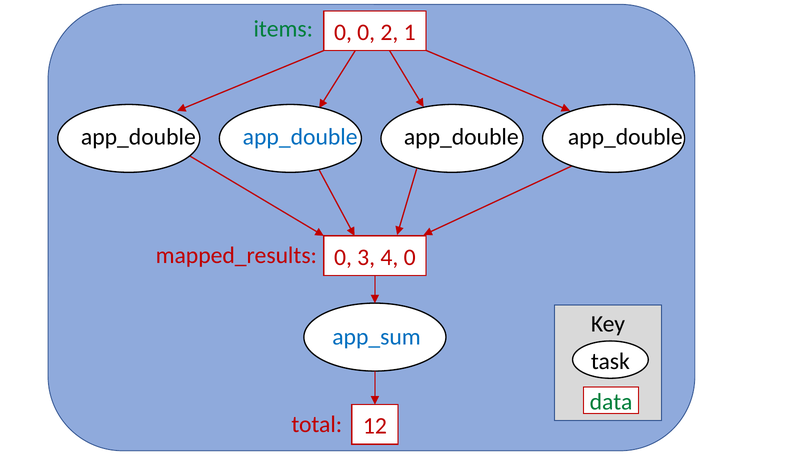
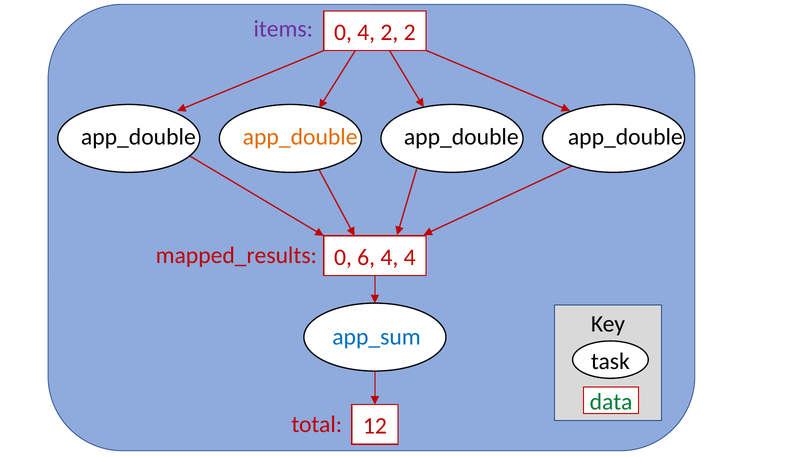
items colour: green -> purple (283, 29)
0 0: 0 -> 4 (366, 32)
2 1: 1 -> 2 (410, 32)
app_double colour: blue -> orange (300, 137)
3: 3 -> 6 (366, 257)
4 0: 0 -> 4 (410, 257)
